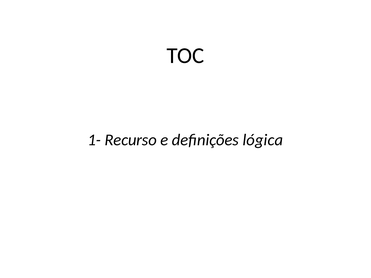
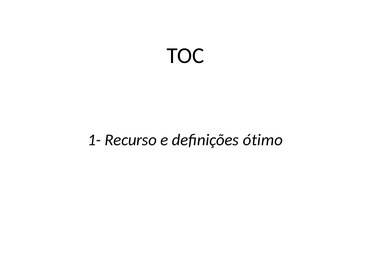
lógica: lógica -> ótimo (263, 140)
